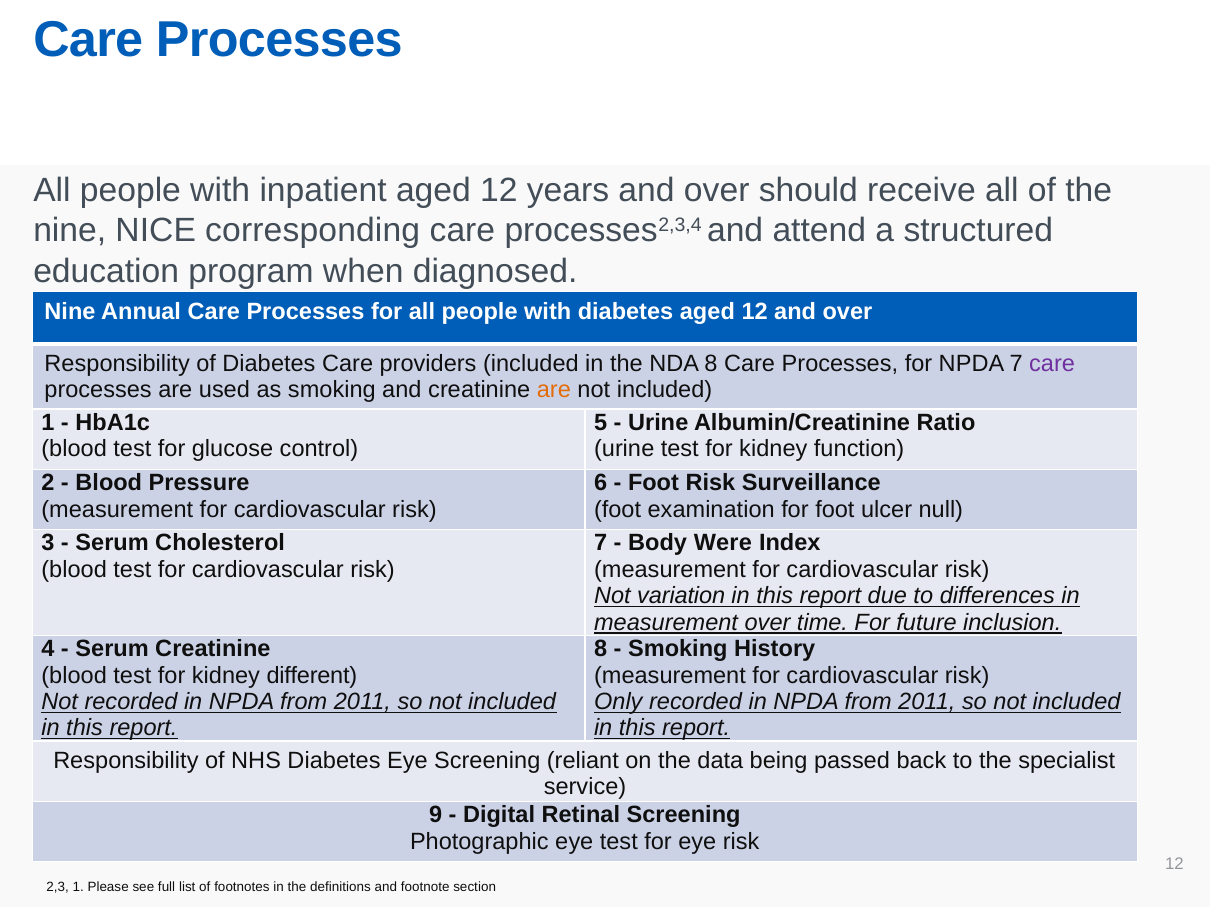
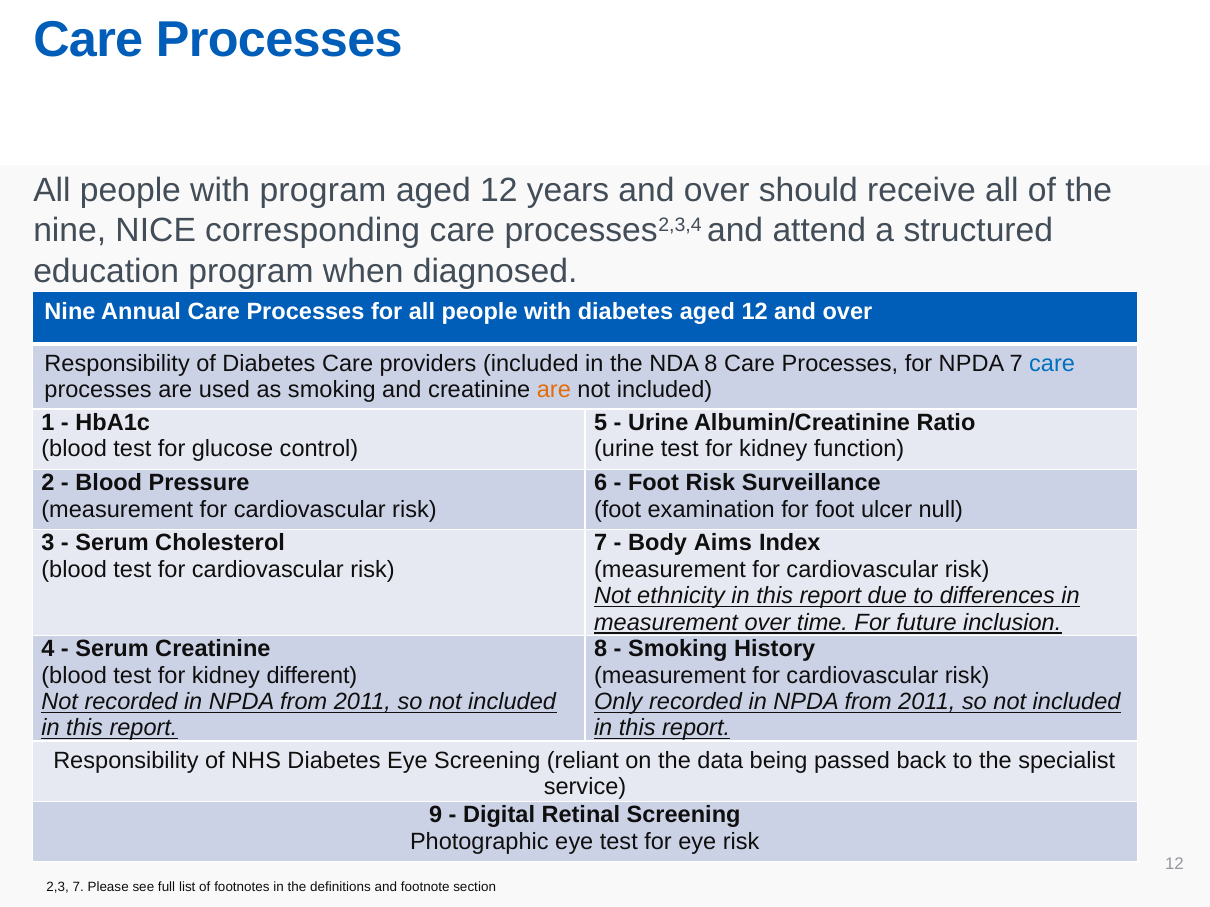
with inpatient: inpatient -> program (323, 190)
care colour: purple -> blue (1052, 364)
Were: Were -> Aims (723, 543)
variation: variation -> ethnicity (681, 596)
2,3 1: 1 -> 7 (78, 888)
